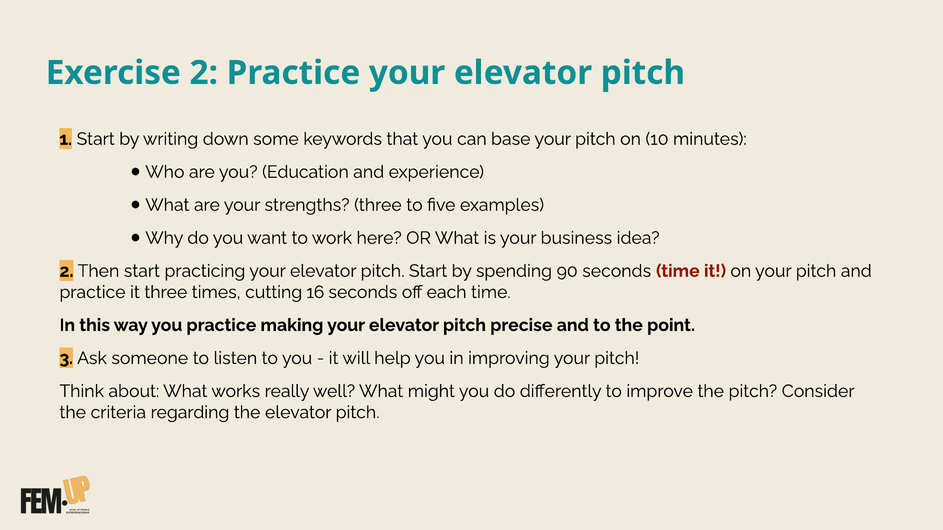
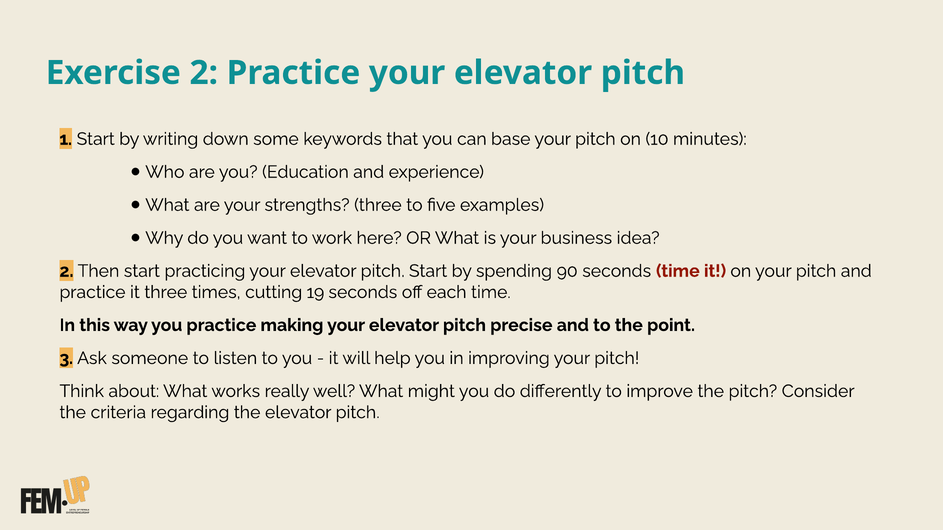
16: 16 -> 19 (315, 292)
